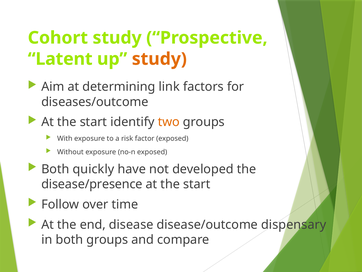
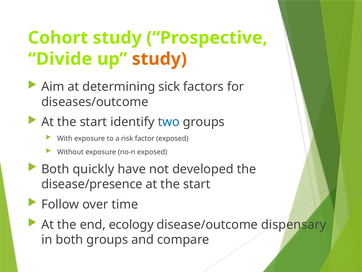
Latent: Latent -> Divide (60, 59)
link: link -> sick (169, 87)
two colour: orange -> blue (169, 122)
disease: disease -> ecology (131, 224)
